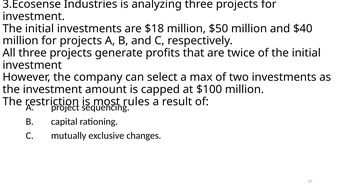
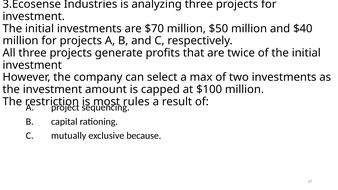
$18: $18 -> $70 (154, 29)
changes: changes -> because (144, 136)
